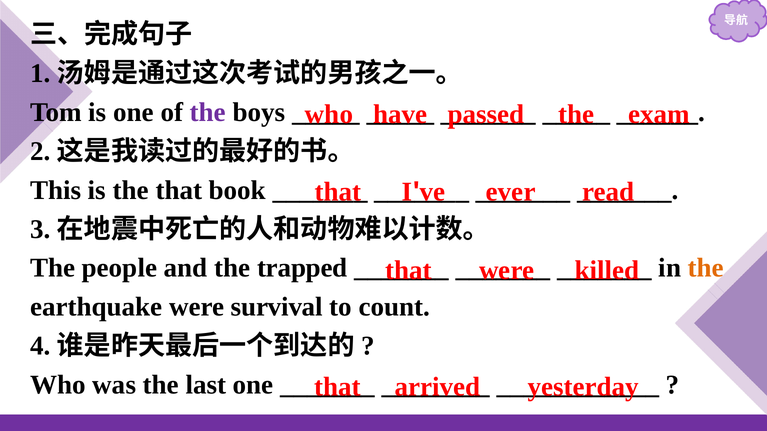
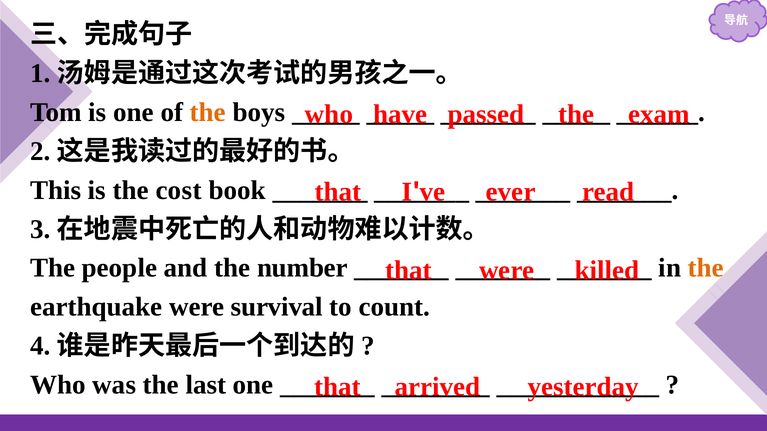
the colour: purple -> orange (208, 112)
the that: that -> cost (179, 190)
trapped: trapped -> number (302, 268)
